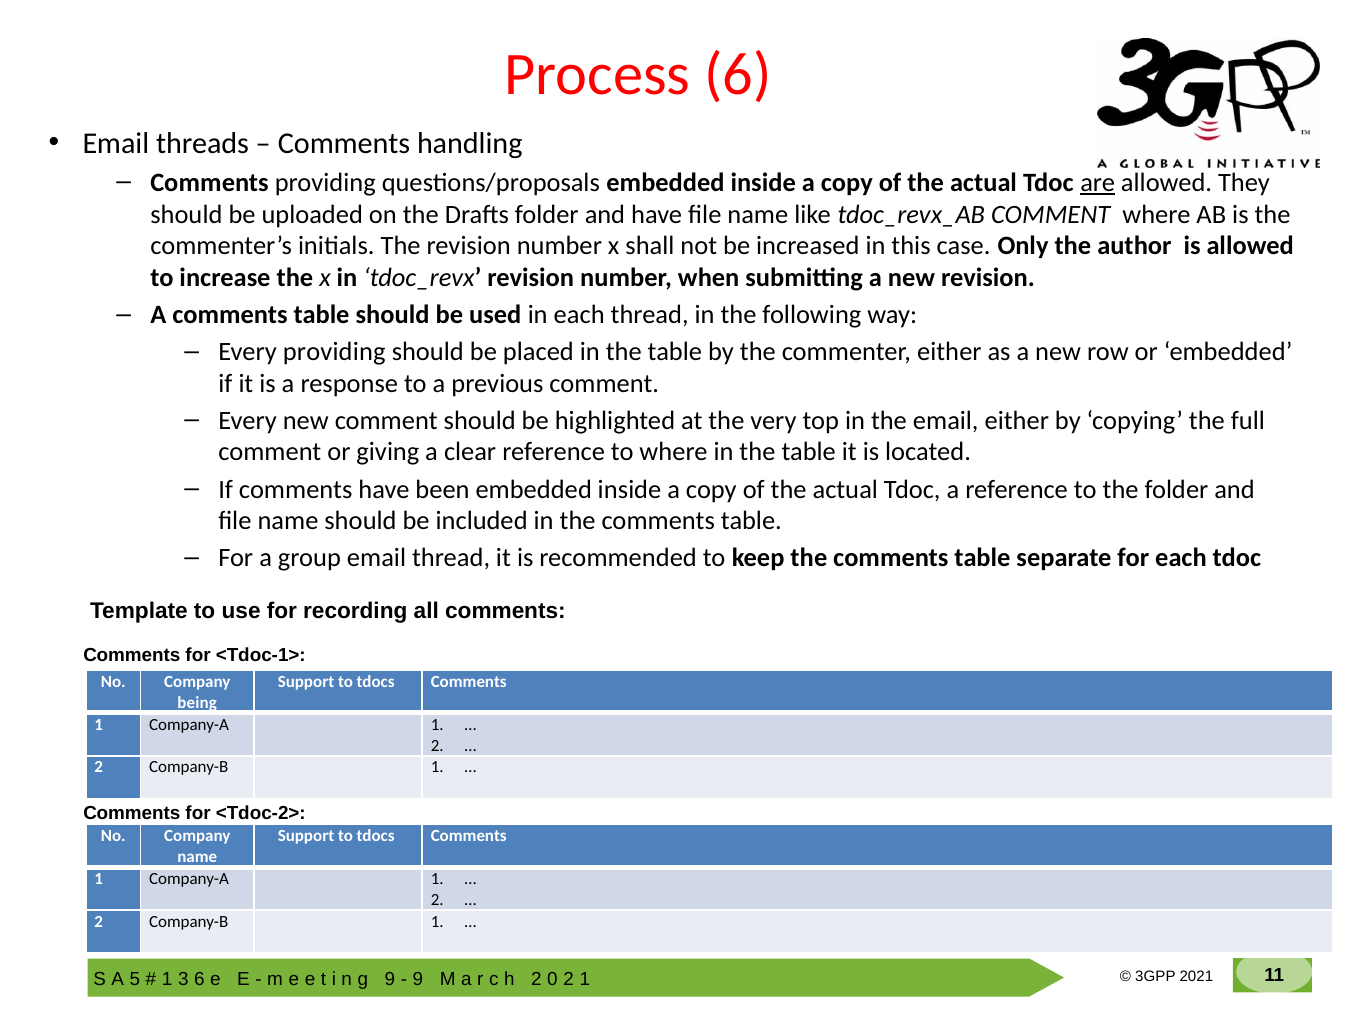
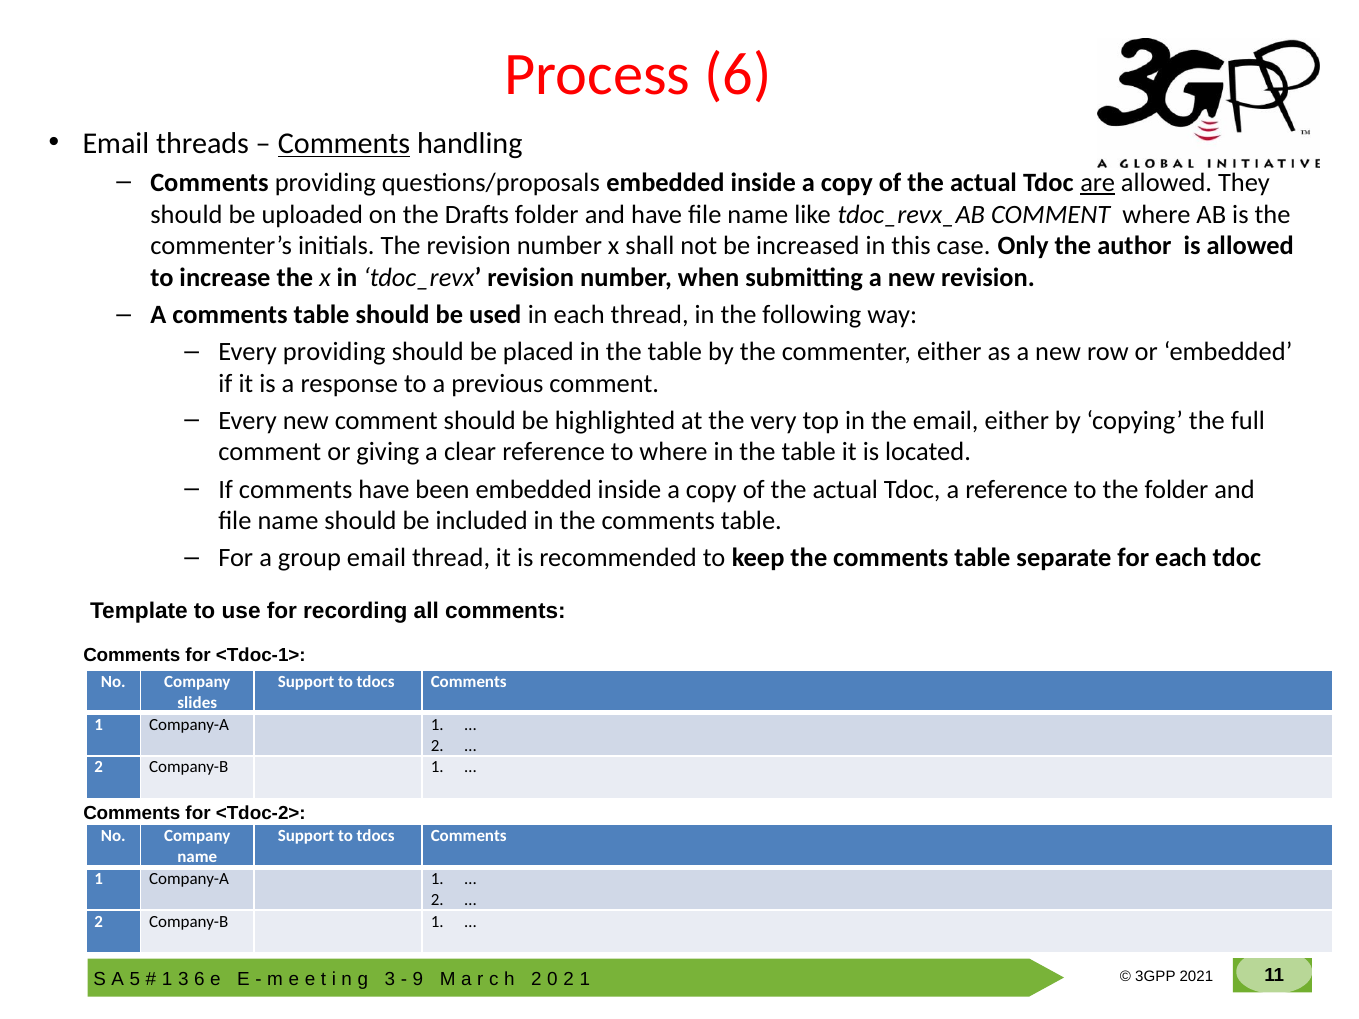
Comments underline: none -> present (344, 144)
being: being -> slides (197, 703)
9: 9 -> 3 (390, 980)
